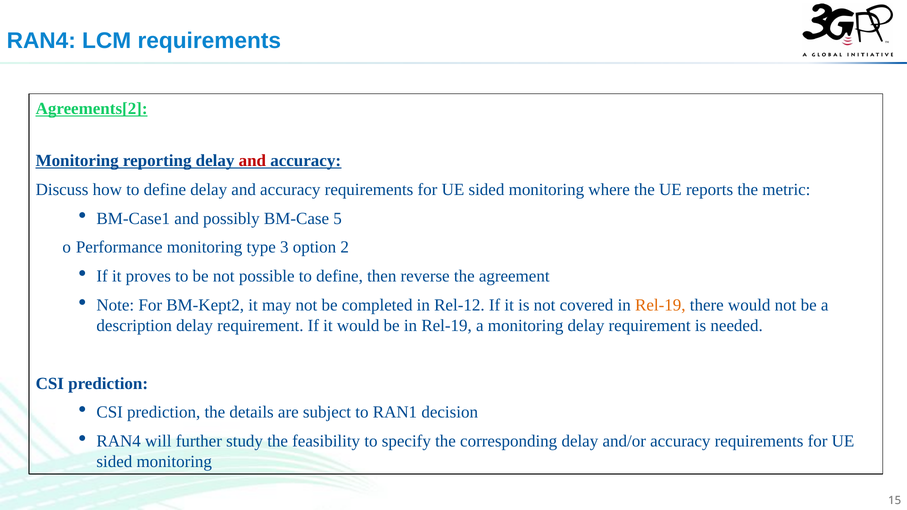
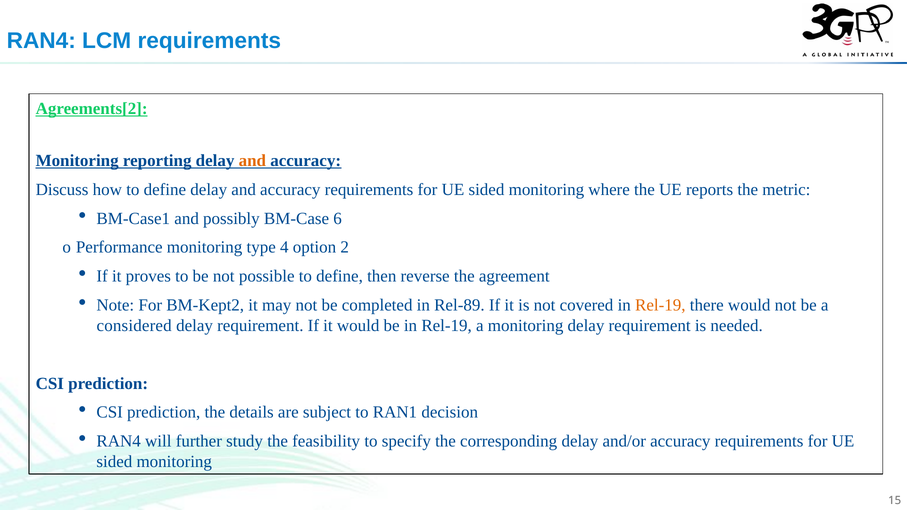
and colour: red -> orange (252, 161)
5: 5 -> 6 (338, 219)
3: 3 -> 4 (284, 247)
Rel-12: Rel-12 -> Rel-89 (459, 305)
description: description -> considered (134, 326)
